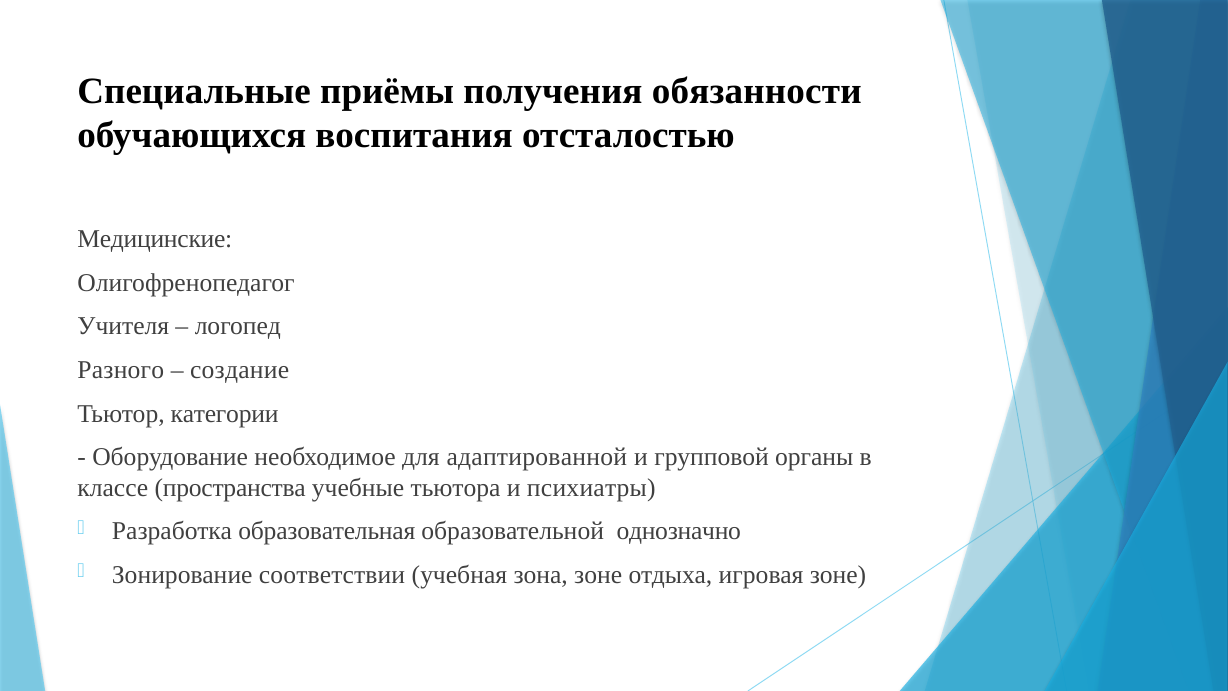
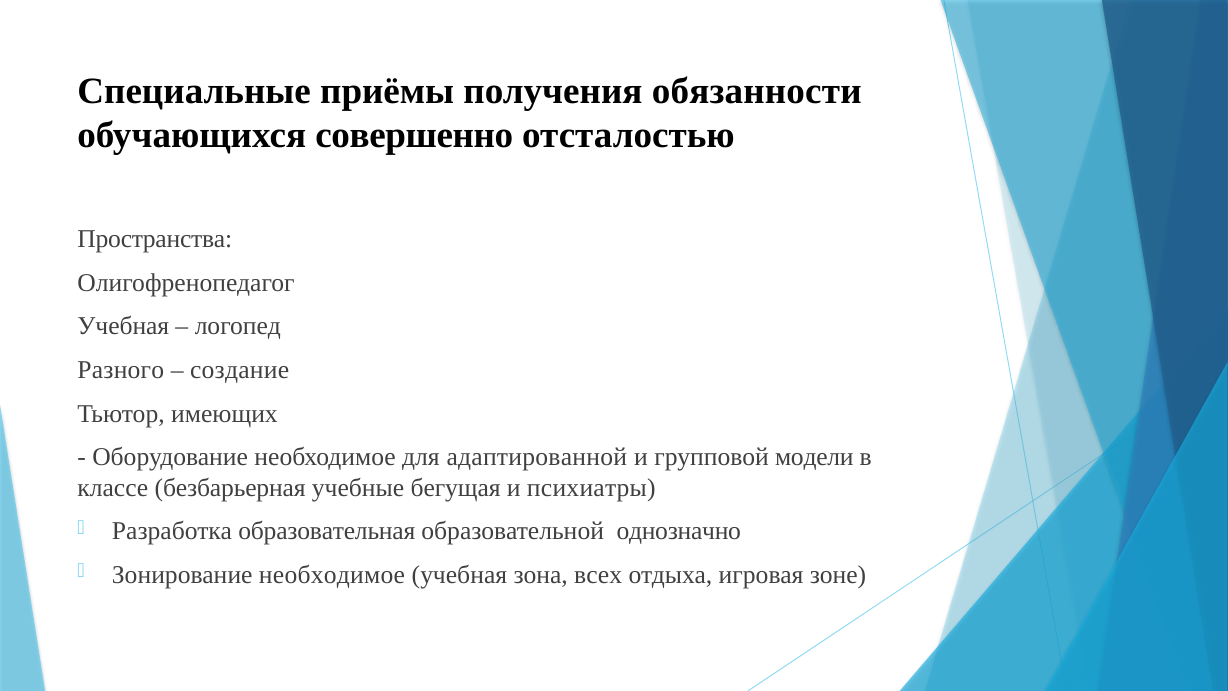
воспитания: воспитания -> совершенно (414, 135)
Медицинские: Медицинские -> Пространства (155, 239)
Учителя: Учителя -> Учебная (123, 326)
категории: категории -> имеющих (224, 413)
органы: органы -> модели (814, 457)
пространства: пространства -> безбарьерная (230, 488)
тьютора: тьютора -> бегущая (456, 488)
Зонирование соответствии: соответствии -> необходимое (332, 575)
зона зоне: зоне -> всех (598, 575)
